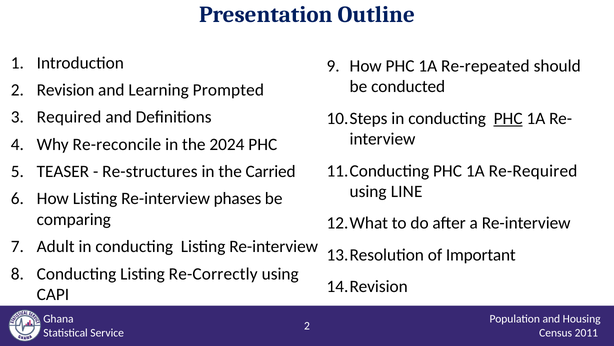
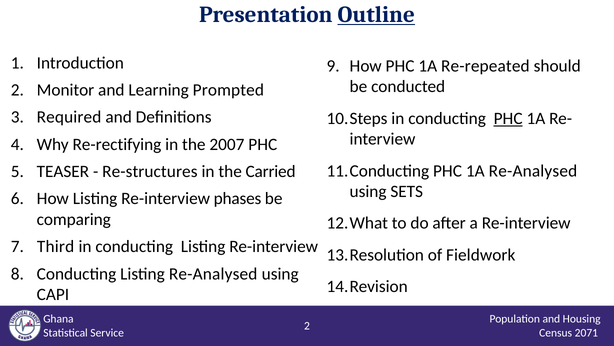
Outline underline: none -> present (376, 15)
Revision: Revision -> Monitor (66, 90)
Re-reconcile: Re-reconcile -> Re-rectifying (117, 144)
2024: 2024 -> 2007 (227, 144)
1A Re-Required: Re-Required -> Re-Analysed (533, 170)
LINE: LINE -> SETS (407, 191)
Adult: Adult -> Third (56, 246)
Important: Important -> Fieldwork (481, 254)
Listing Re-Correctly: Re-Correctly -> Re-Analysed (213, 273)
2011: 2011 -> 2071 (586, 332)
